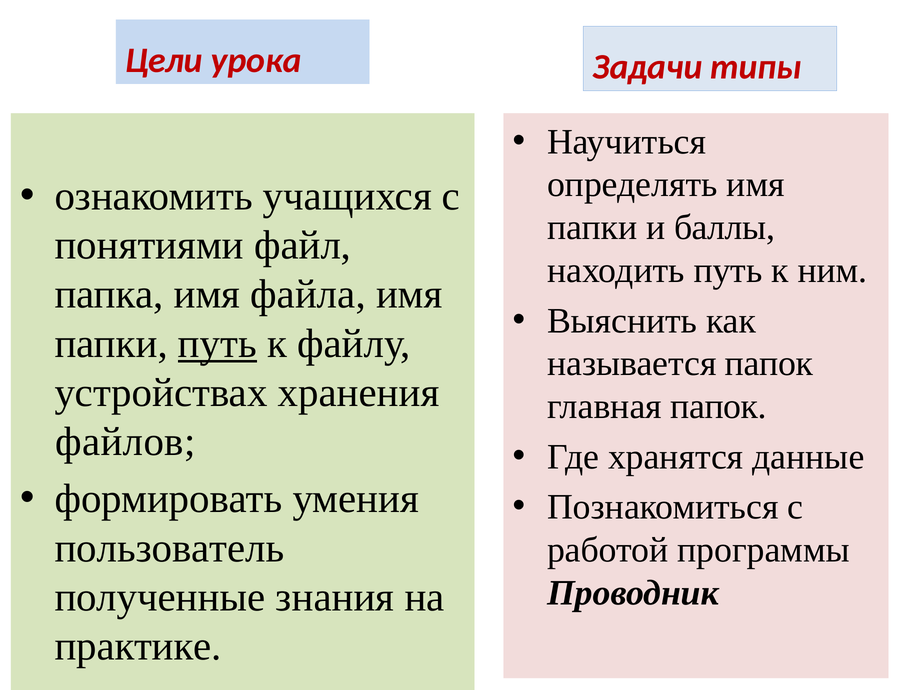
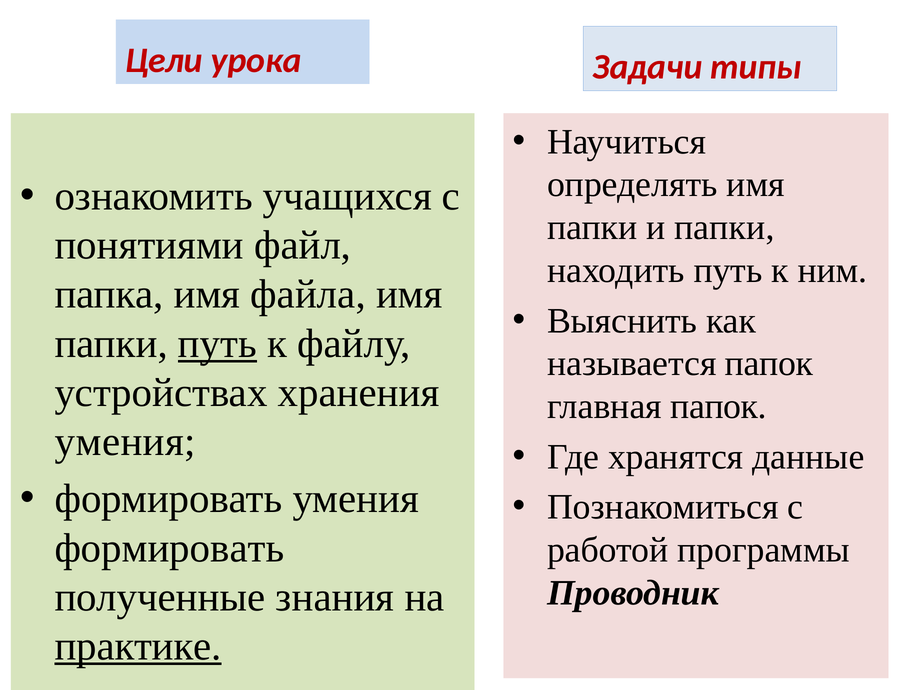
и баллы: баллы -> папки (724, 228)
файлов: файлов -> умения (125, 442)
пользователь: пользователь -> формировать (169, 548)
практике underline: none -> present (138, 646)
